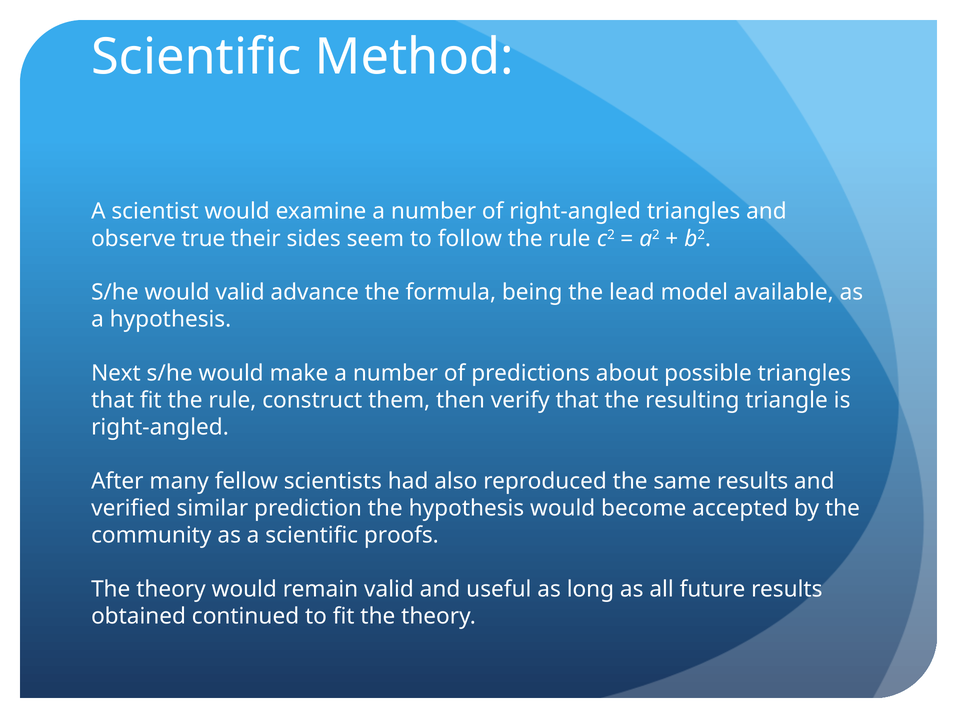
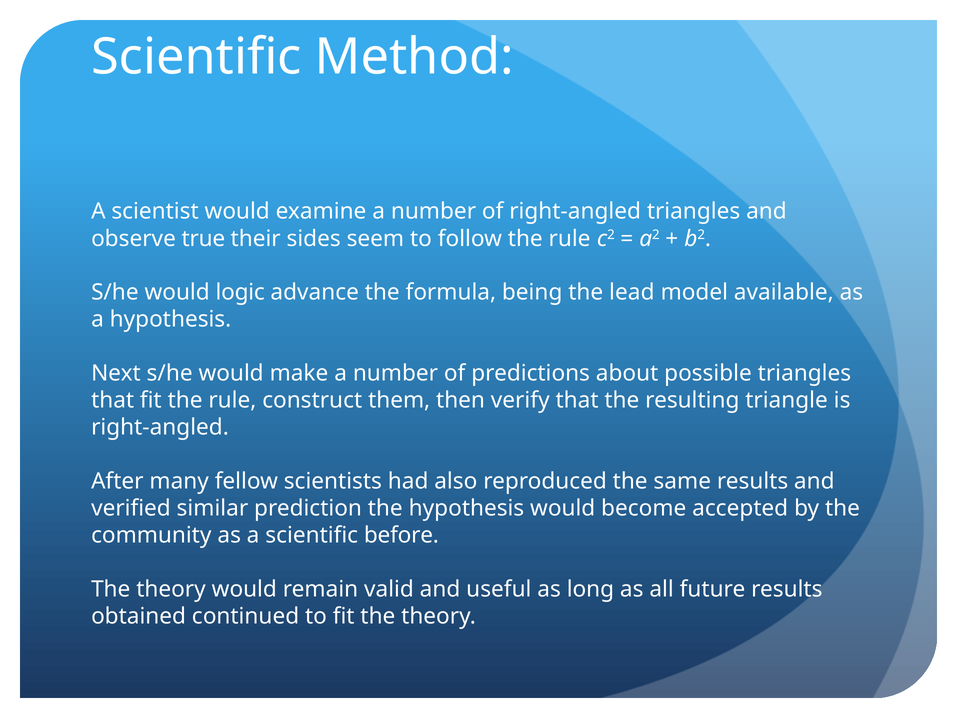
would valid: valid -> logic (240, 292)
proofs: proofs -> before (401, 535)
